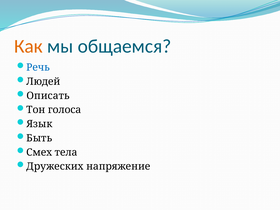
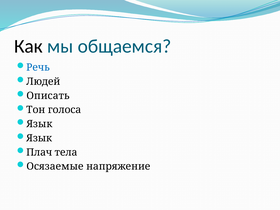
Как colour: orange -> black (28, 46)
Быть: Быть -> Язык (39, 138)
Смех: Смех -> Плач (39, 152)
Дружеских: Дружеских -> Осязаемые (55, 166)
